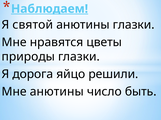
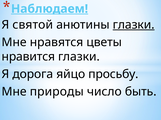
глазки underline: none -> present (134, 25)
природы: природы -> нравится (28, 57)
решили: решили -> просьбу (113, 75)
Мне анютины: анютины -> природы (57, 92)
